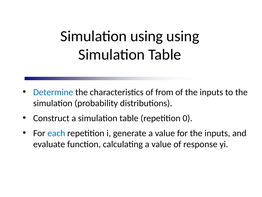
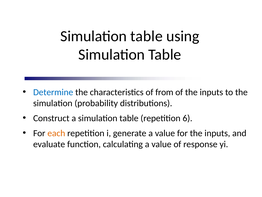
using: using -> table (147, 36)
0: 0 -> 6 (187, 118)
each colour: blue -> orange (56, 133)
